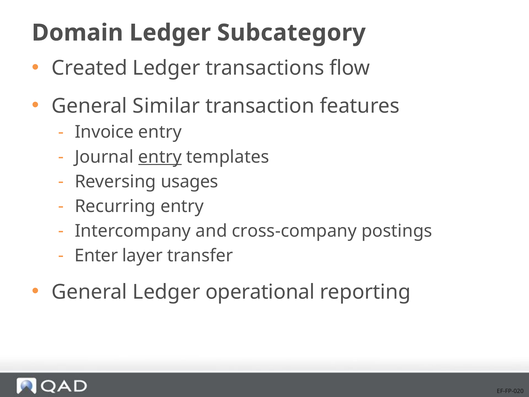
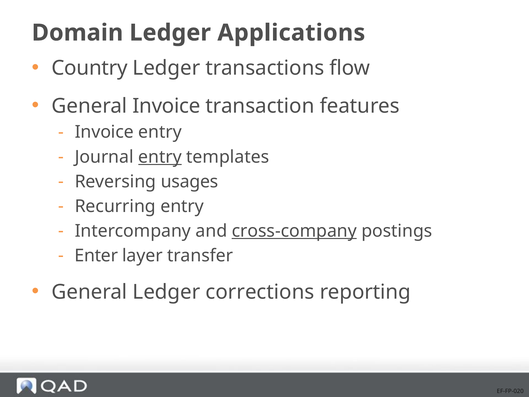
Subcategory: Subcategory -> Applications (291, 33)
Created: Created -> Country (90, 68)
General Similar: Similar -> Invoice (167, 106)
cross-company underline: none -> present (294, 231)
operational: operational -> corrections (260, 292)
